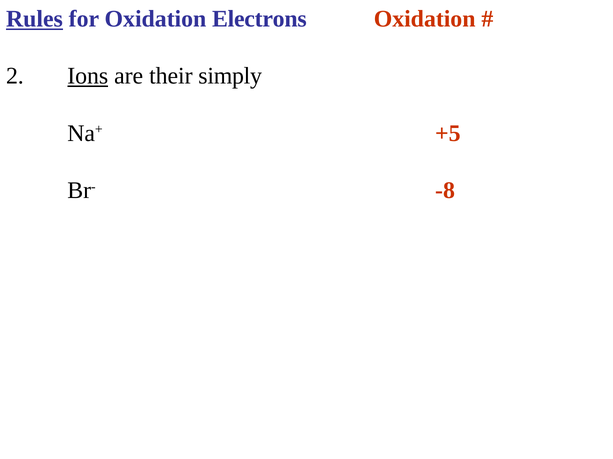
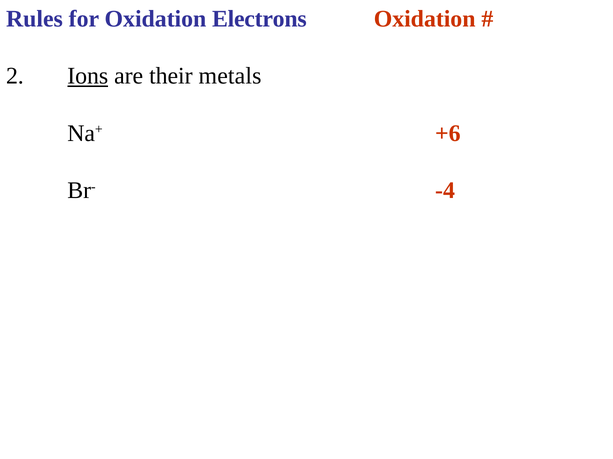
Rules underline: present -> none (34, 19)
simply: simply -> metals (230, 76)
+5: +5 -> +6 (448, 133)
-8: -8 -> -4 (445, 191)
